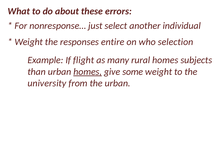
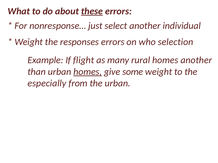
these underline: none -> present (92, 11)
responses entire: entire -> errors (113, 42)
homes subjects: subjects -> another (196, 60)
university: university -> especially (47, 84)
